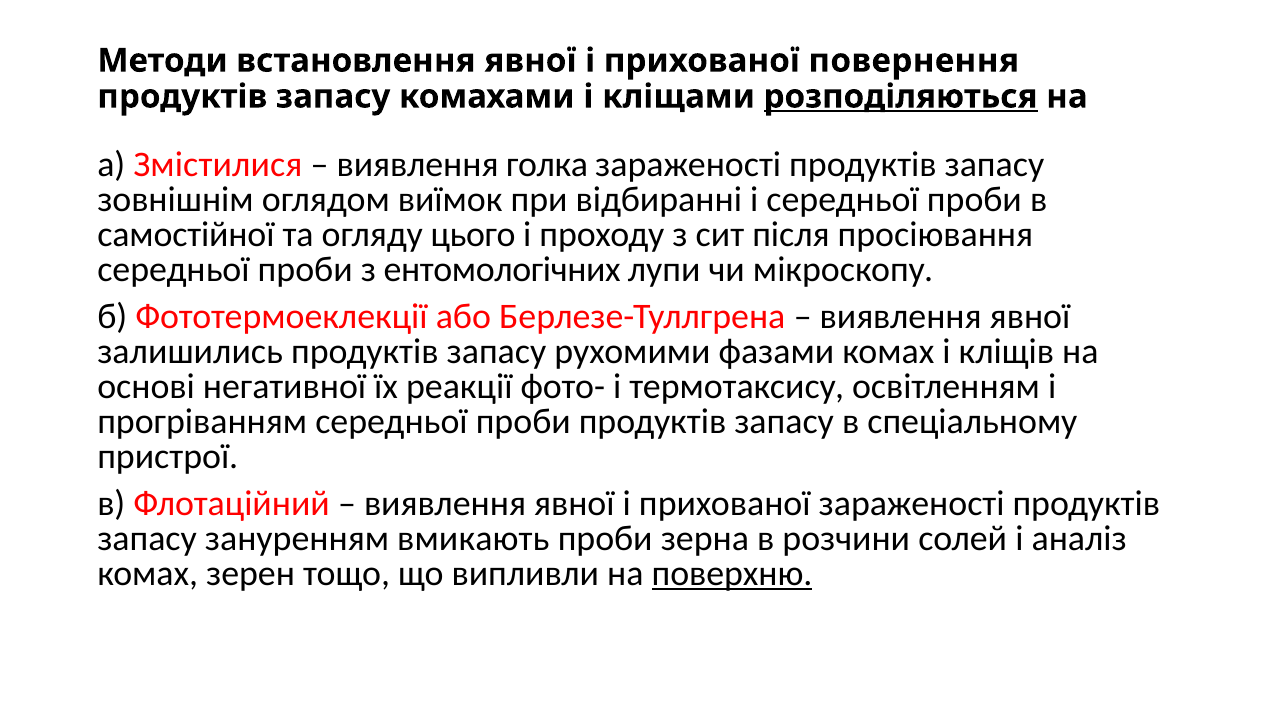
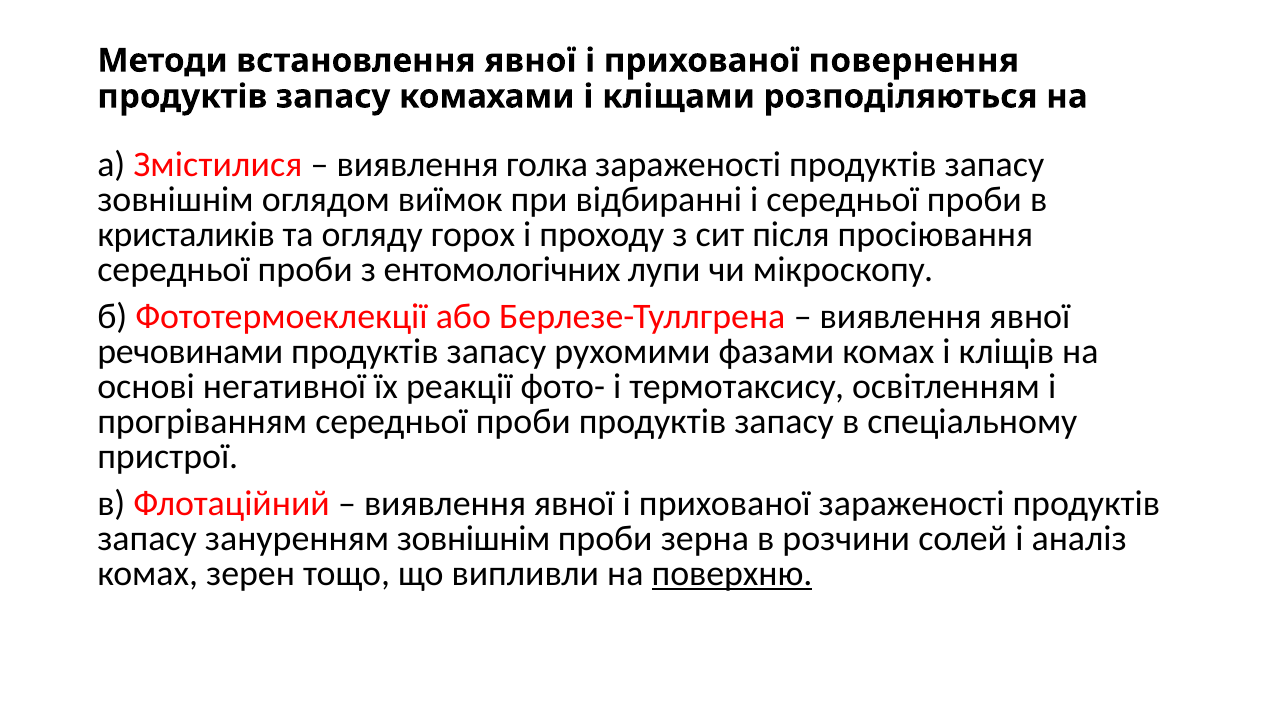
розподіляються underline: present -> none (901, 97)
самостійної: самостійної -> кристаликів (186, 235)
цього: цього -> горох (473, 235)
залишились: залишились -> речовинами (190, 351)
зануренням вмикають: вмикають -> зовнішнім (474, 538)
